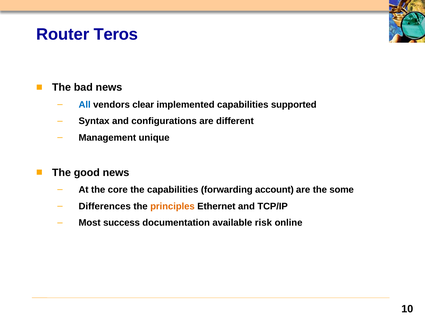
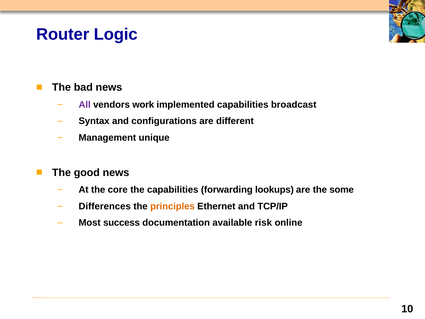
Teros: Teros -> Logic (116, 34)
All colour: blue -> purple (85, 105)
clear: clear -> work (143, 105)
supported: supported -> broadcast (294, 105)
account: account -> lookups (274, 190)
